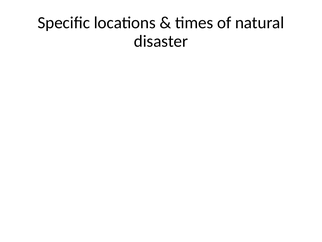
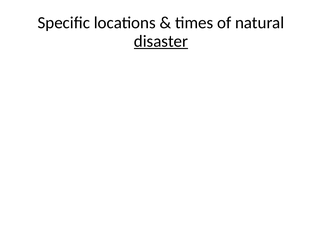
disaster underline: none -> present (161, 41)
